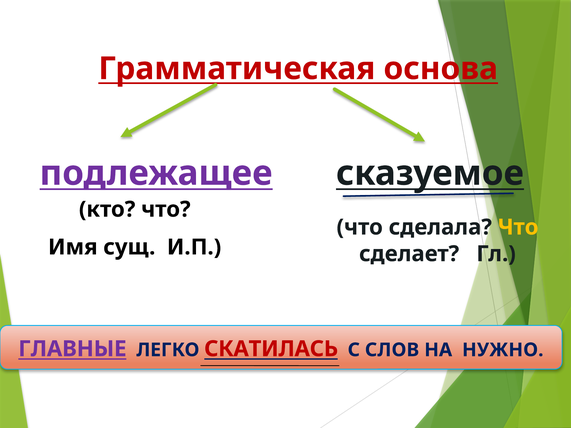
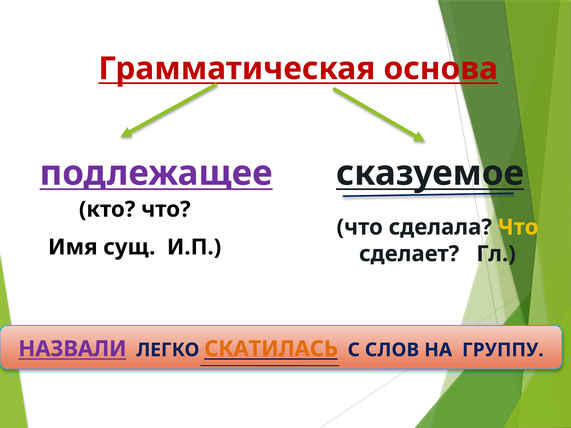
ГЛАВНЫЕ: ГЛАВНЫЕ -> НАЗВАЛИ (72, 349)
СКАТИЛАСЬ colour: red -> orange (271, 349)
НУЖНО: НУЖНО -> ГРУППУ (503, 350)
